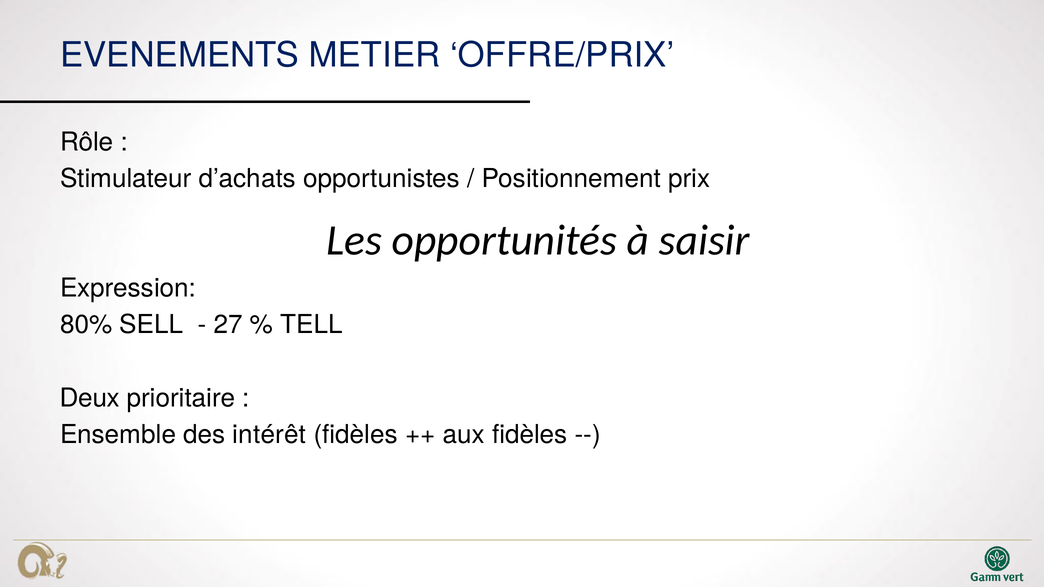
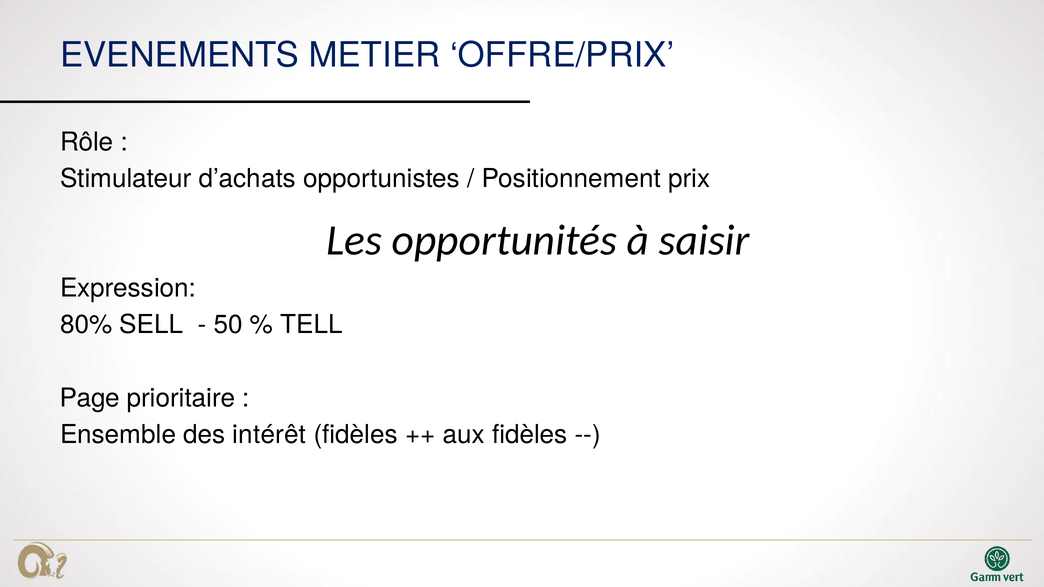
27: 27 -> 50 (228, 325)
Deux: Deux -> Page (90, 398)
